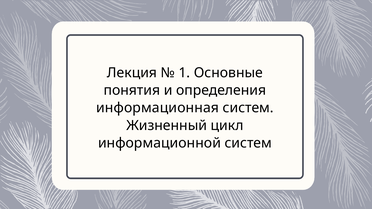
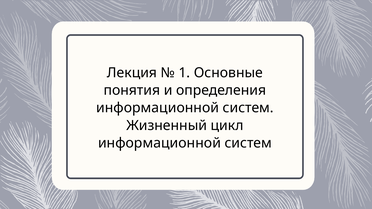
информационная: информационная -> информационной (158, 108)
